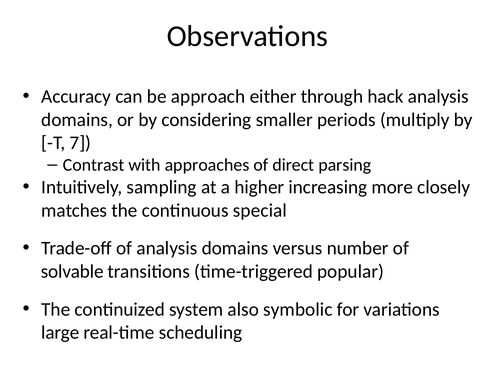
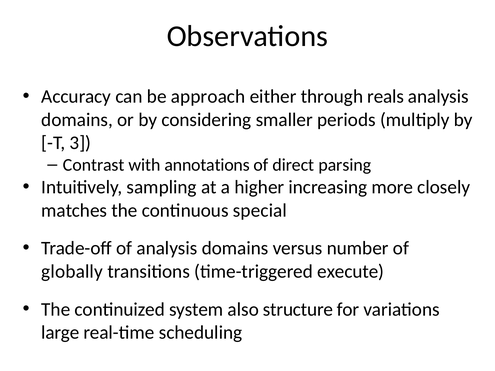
hack: hack -> reals (386, 97)
7: 7 -> 3 (80, 143)
approaches: approaches -> annotations (207, 165)
solvable: solvable -> globally (72, 272)
popular: popular -> execute (351, 272)
symbolic: symbolic -> structure (298, 310)
